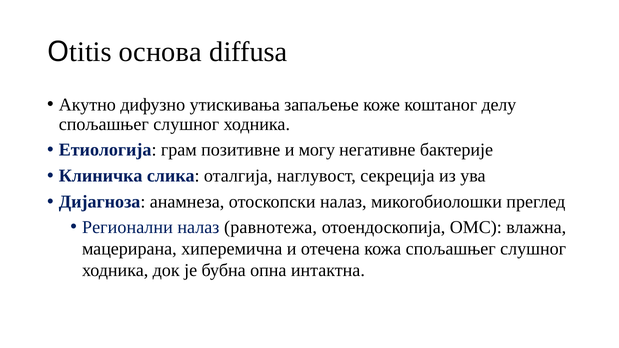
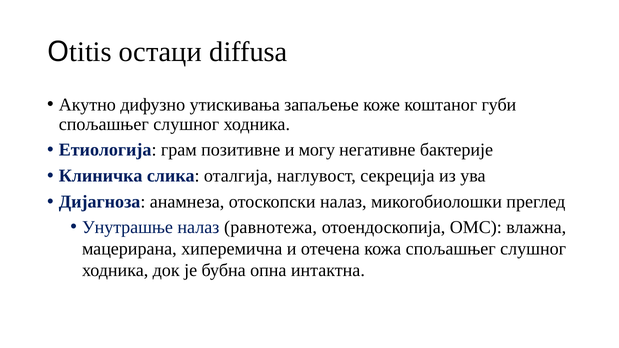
основа: основа -> остаци (160, 52)
делу: делу -> губи (499, 105)
Регионални: Регионални -> Унутрашње (128, 227)
